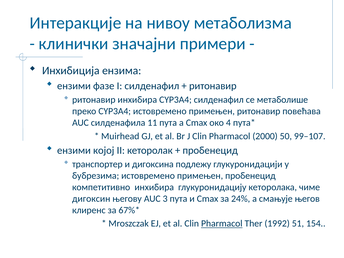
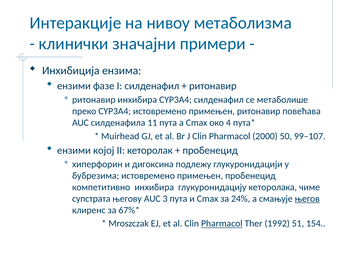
транспортер: транспортер -> хиперфорин (97, 164)
дигоксин: дигоксин -> супстрата (91, 199)
његов underline: none -> present (307, 199)
